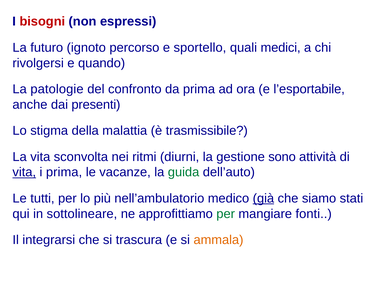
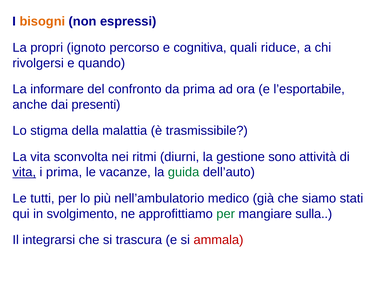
bisogni colour: red -> orange (42, 21)
futuro: futuro -> propri (47, 48)
sportello: sportello -> cognitiva (200, 48)
medici: medici -> riduce (280, 48)
patologie: patologie -> informare (57, 89)
già underline: present -> none (263, 198)
sottolineare: sottolineare -> svolgimento (82, 214)
fonti: fonti -> sulla (314, 214)
ammala colour: orange -> red (218, 240)
